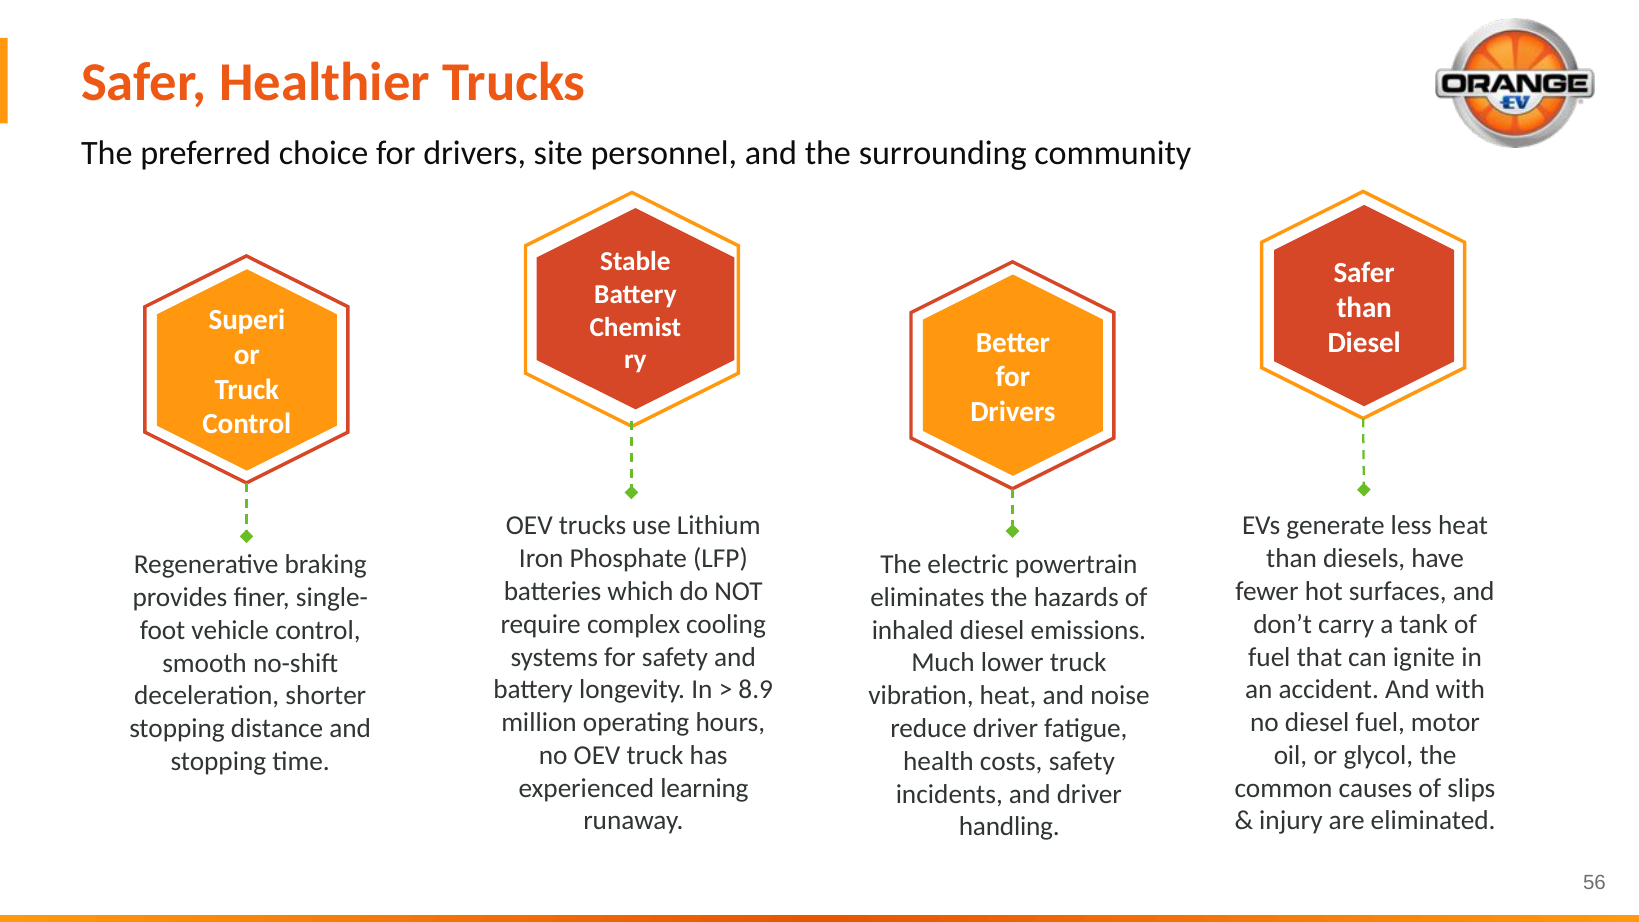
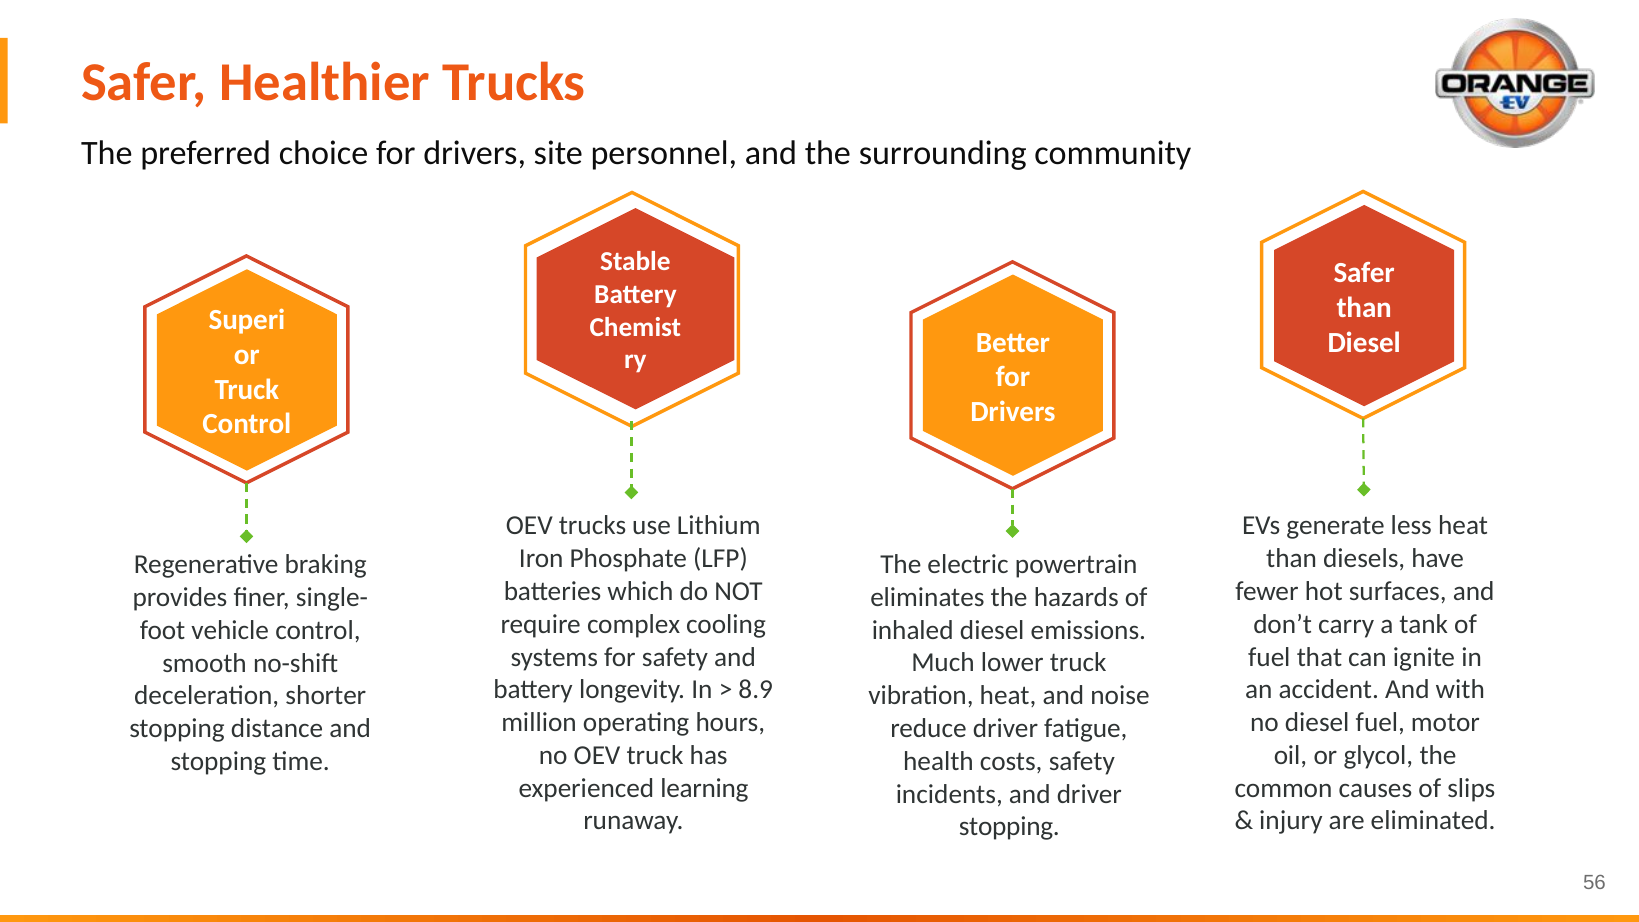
handling: handling -> stopping (1009, 827)
